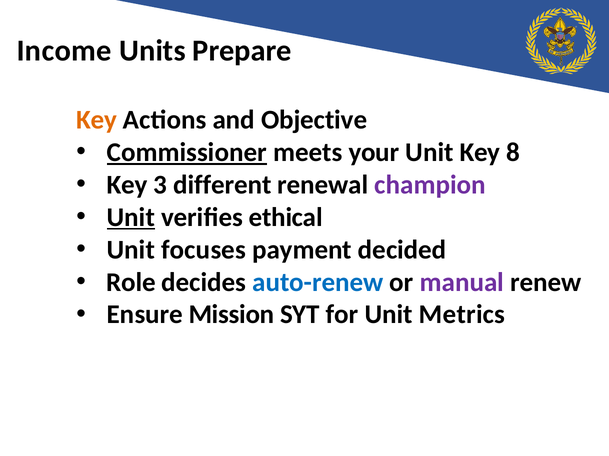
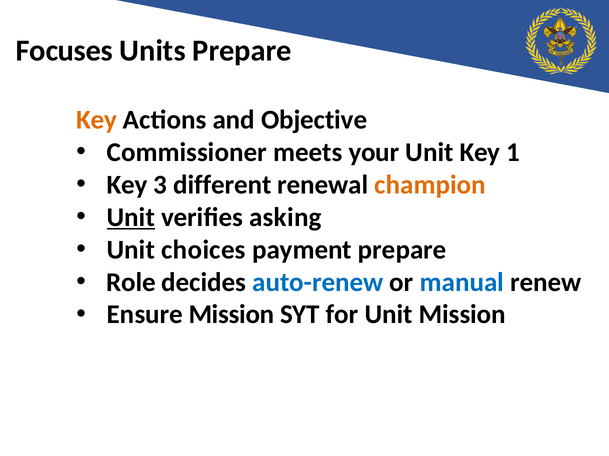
Income: Income -> Focuses (64, 51)
Commissioner underline: present -> none (187, 153)
8: 8 -> 1 (513, 153)
champion colour: purple -> orange (430, 185)
ethical: ethical -> asking (286, 218)
focuses: focuses -> choices (204, 250)
payment decided: decided -> prepare (402, 250)
manual colour: purple -> blue (462, 283)
Unit Metrics: Metrics -> Mission (462, 315)
